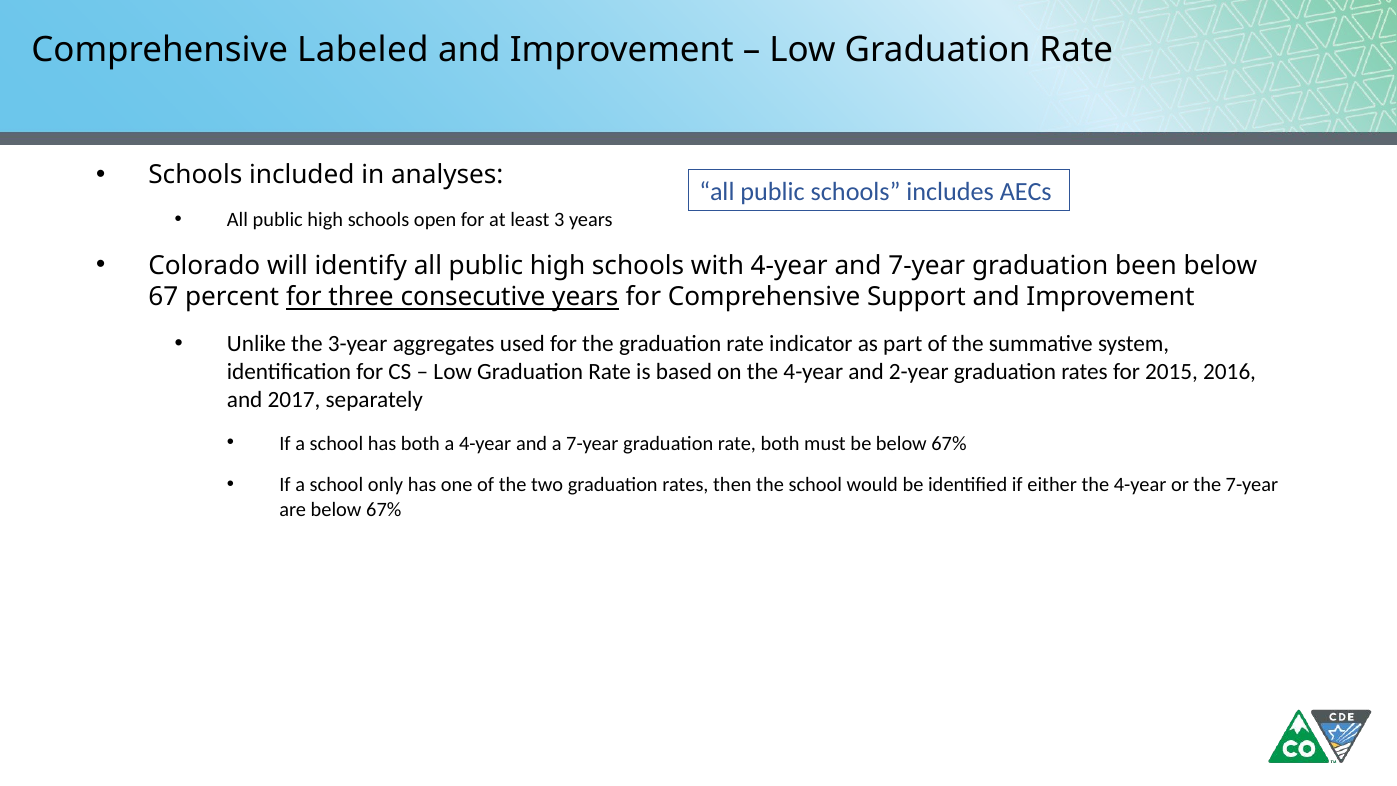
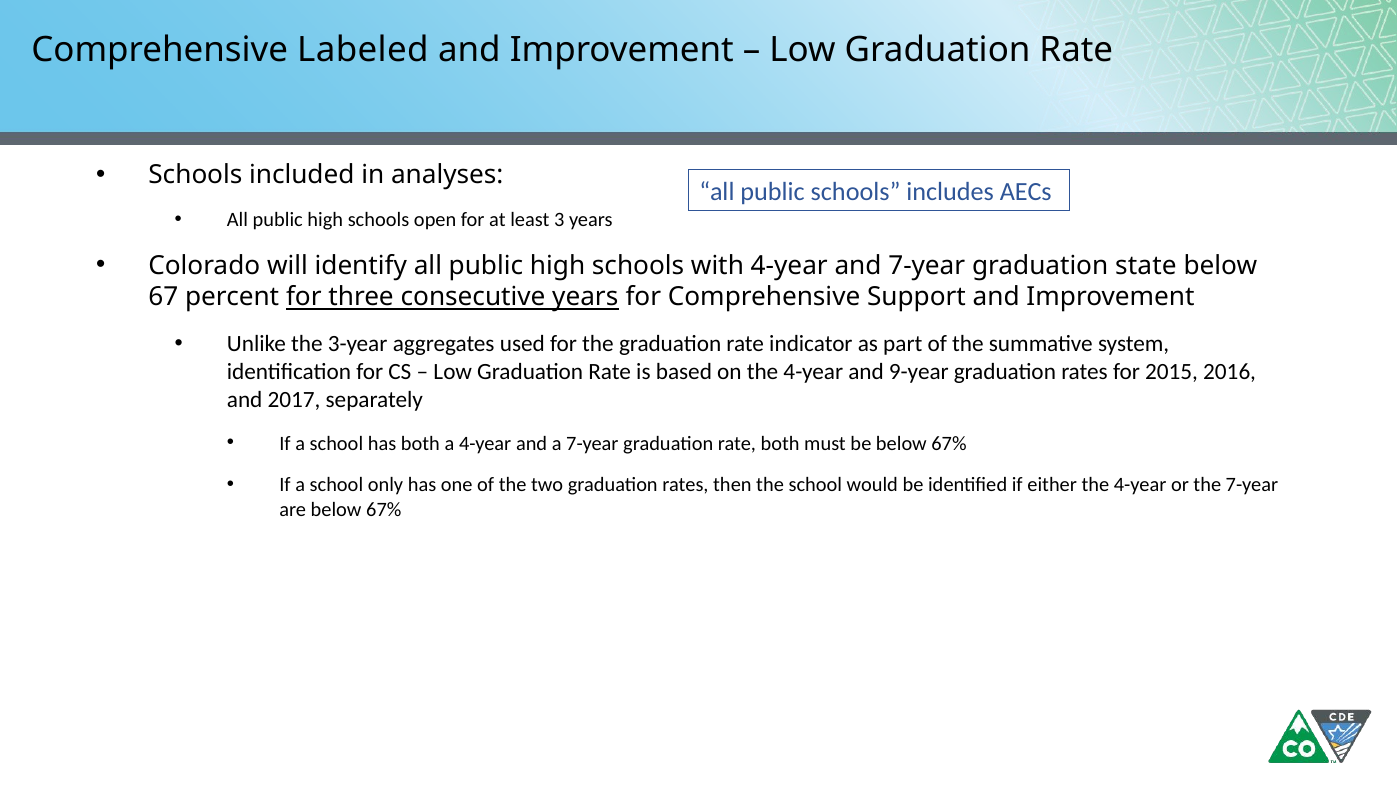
been: been -> state (1146, 266)
2-year: 2-year -> 9-year (919, 372)
